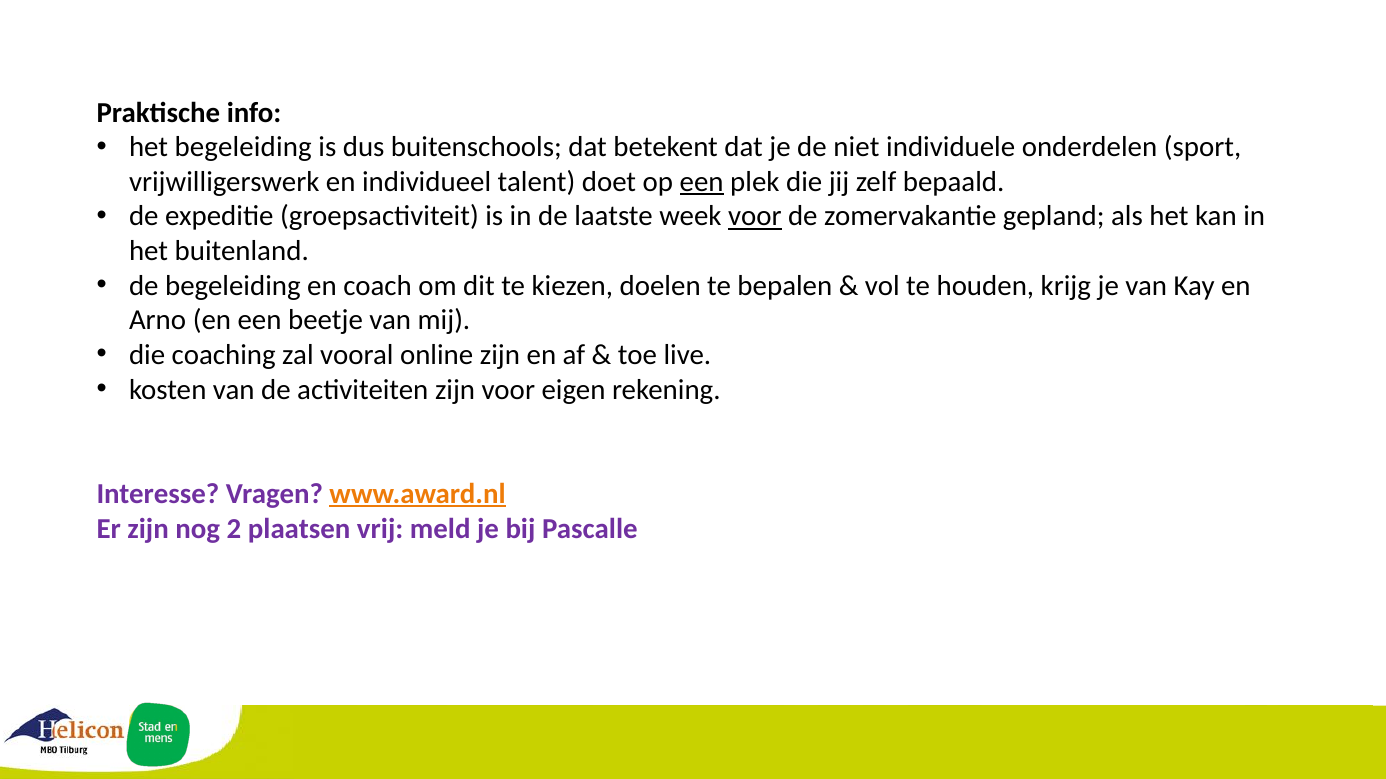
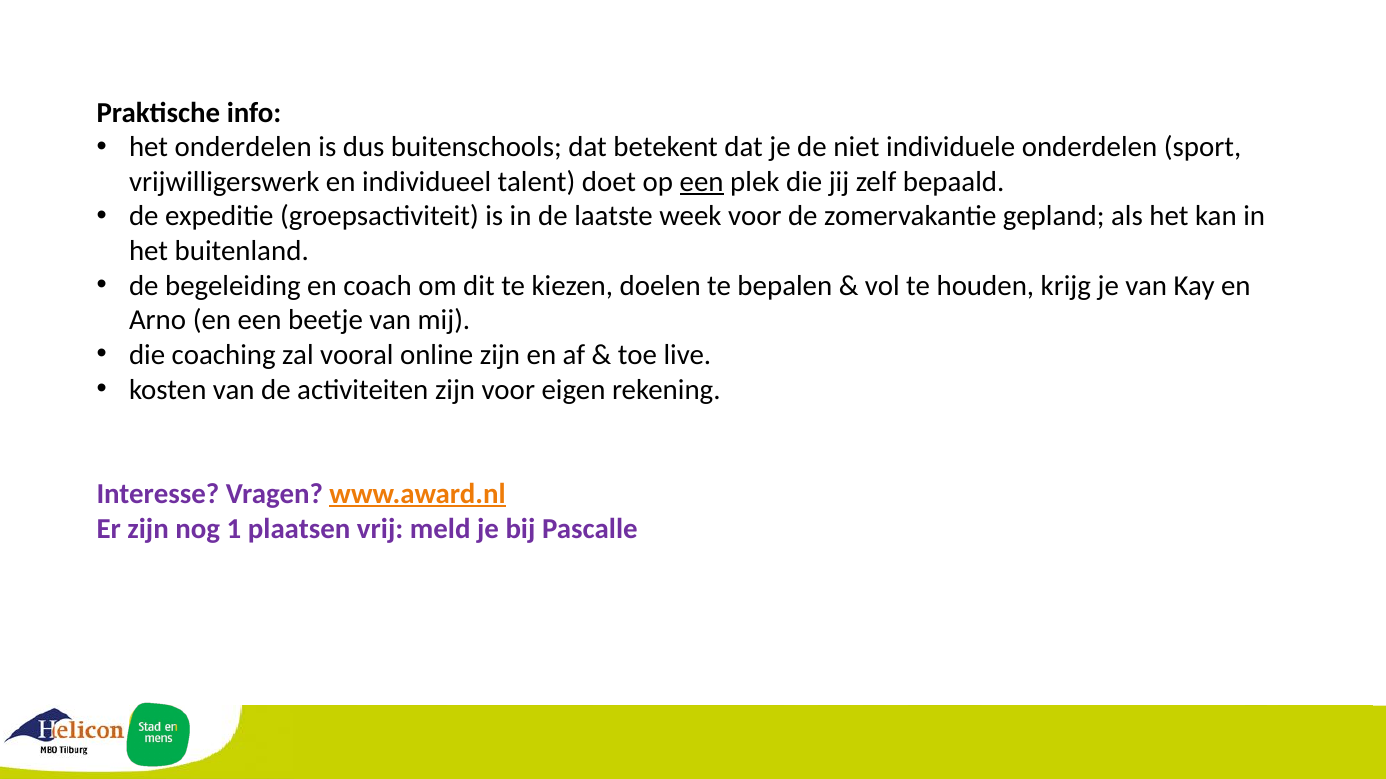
het begeleiding: begeleiding -> onderdelen (243, 147)
voor underline: present -> none (755, 217)
2: 2 -> 1 (234, 529)
